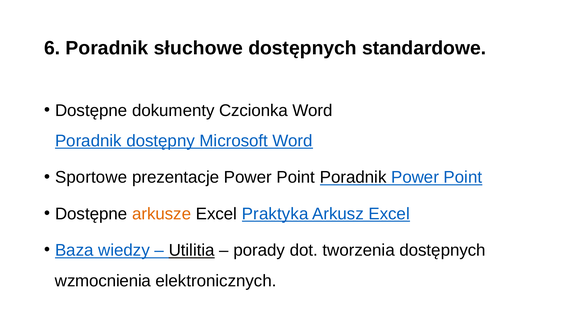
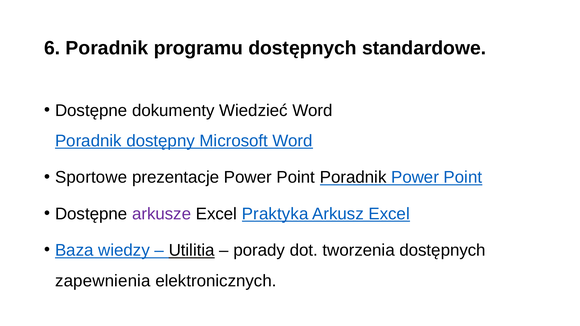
słuchowe: słuchowe -> programu (198, 48)
Czcionka: Czcionka -> Wiedzieć (253, 111)
arkusze colour: orange -> purple (162, 214)
wzmocnienia: wzmocnienia -> zapewnienia (103, 281)
